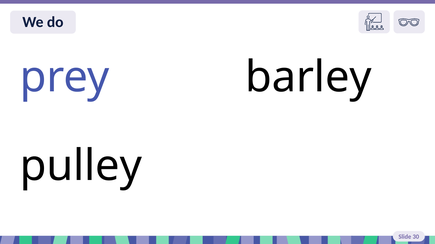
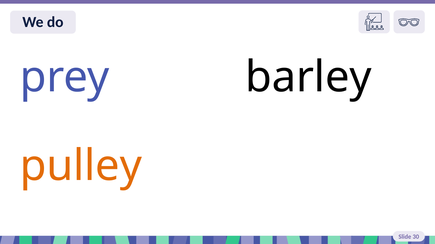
pulley colour: black -> orange (81, 166)
